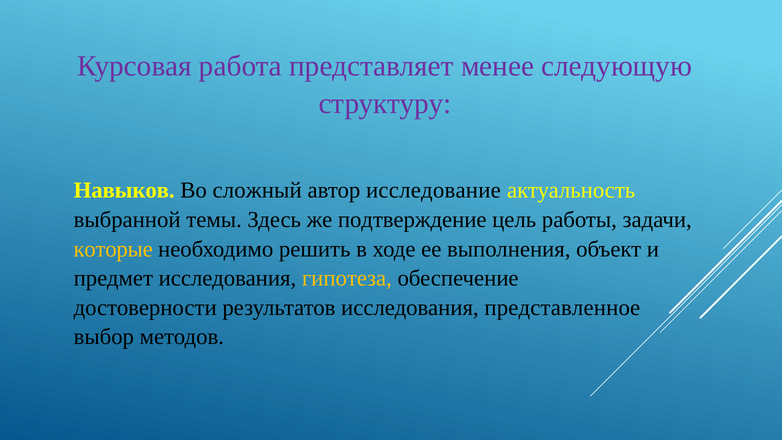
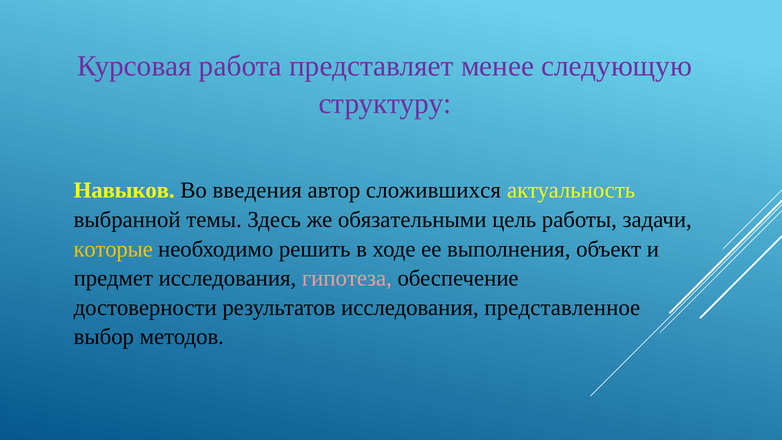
сложный: сложный -> введения (257, 190)
исследование: исследование -> сложившихся (433, 190)
подтверждение: подтверждение -> обязательными (412, 220)
гипотеза colour: yellow -> pink (347, 278)
